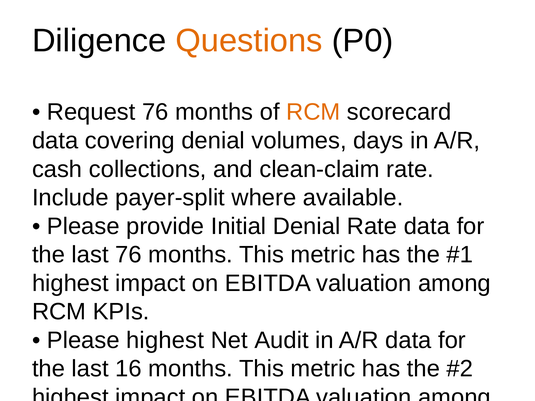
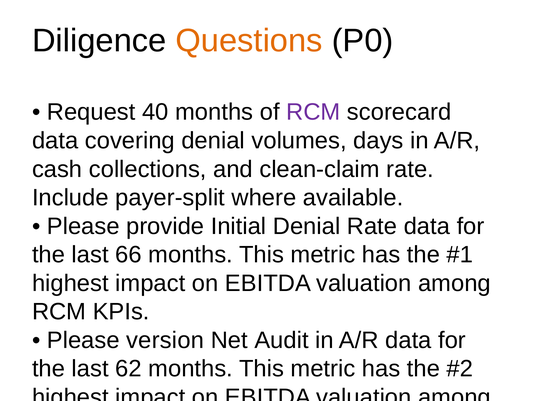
Request 76: 76 -> 40 (155, 112)
RCM colour: orange -> purple (313, 112)
last 76: 76 -> 66 (128, 255)
Please highest: highest -> version (165, 341)
16: 16 -> 62 (128, 369)
